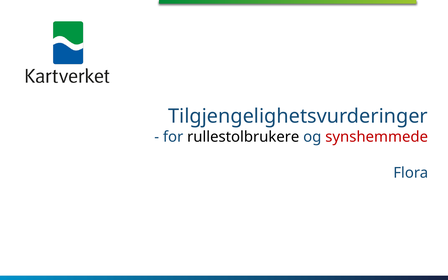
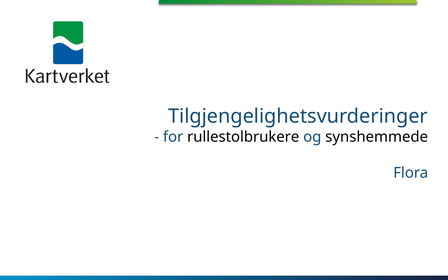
synshemmede colour: red -> black (377, 137)
